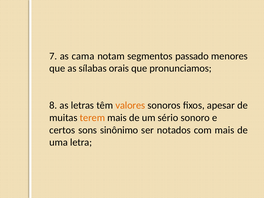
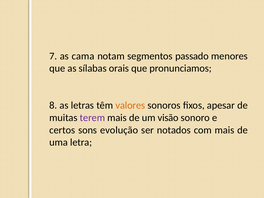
terem colour: orange -> purple (92, 118)
sério: sério -> visão (168, 118)
sinônimo: sinônimo -> evolução (119, 130)
